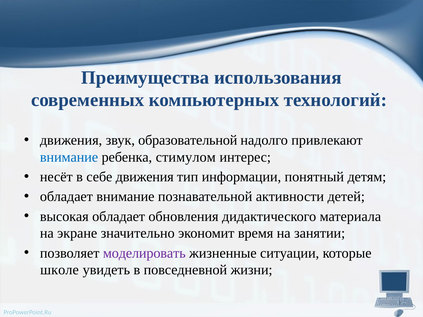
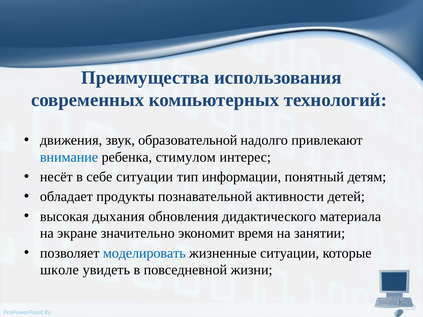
себе движения: движения -> ситуации (145, 177)
обладает внимание: внимание -> продукты (125, 197)
высокая обладает: обладает -> дыхания (119, 217)
моделировать colour: purple -> blue (144, 253)
